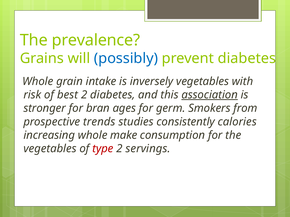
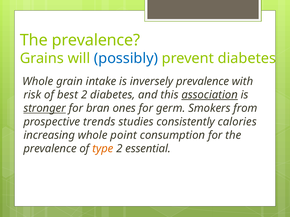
inversely vegetables: vegetables -> prevalence (203, 81)
stronger underline: none -> present (45, 108)
ages: ages -> ones (124, 108)
make: make -> point (124, 136)
vegetables: vegetables -> prevalence (50, 149)
type colour: red -> orange (103, 149)
servings: servings -> essential (148, 149)
